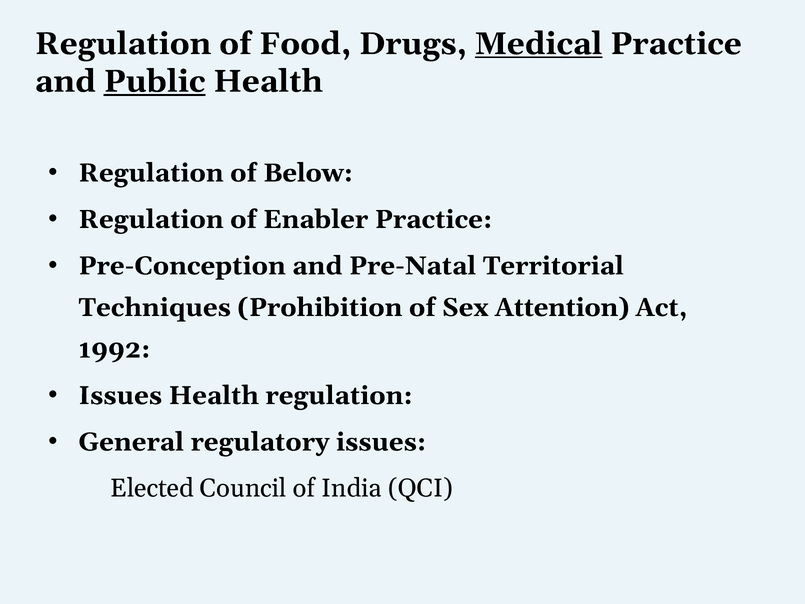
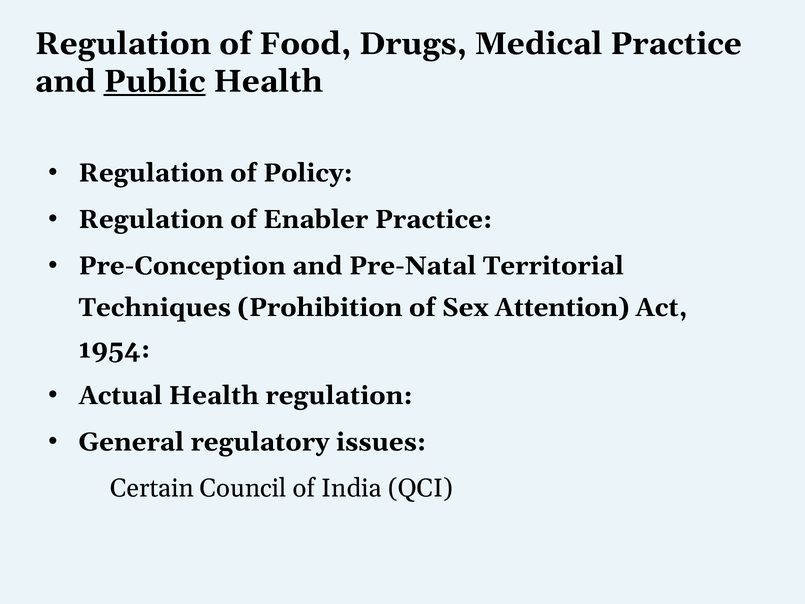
Medical underline: present -> none (539, 44)
Below: Below -> Policy (308, 173)
1992: 1992 -> 1954 (114, 349)
Issues: Issues -> Actual (120, 395)
Elected: Elected -> Certain (152, 488)
